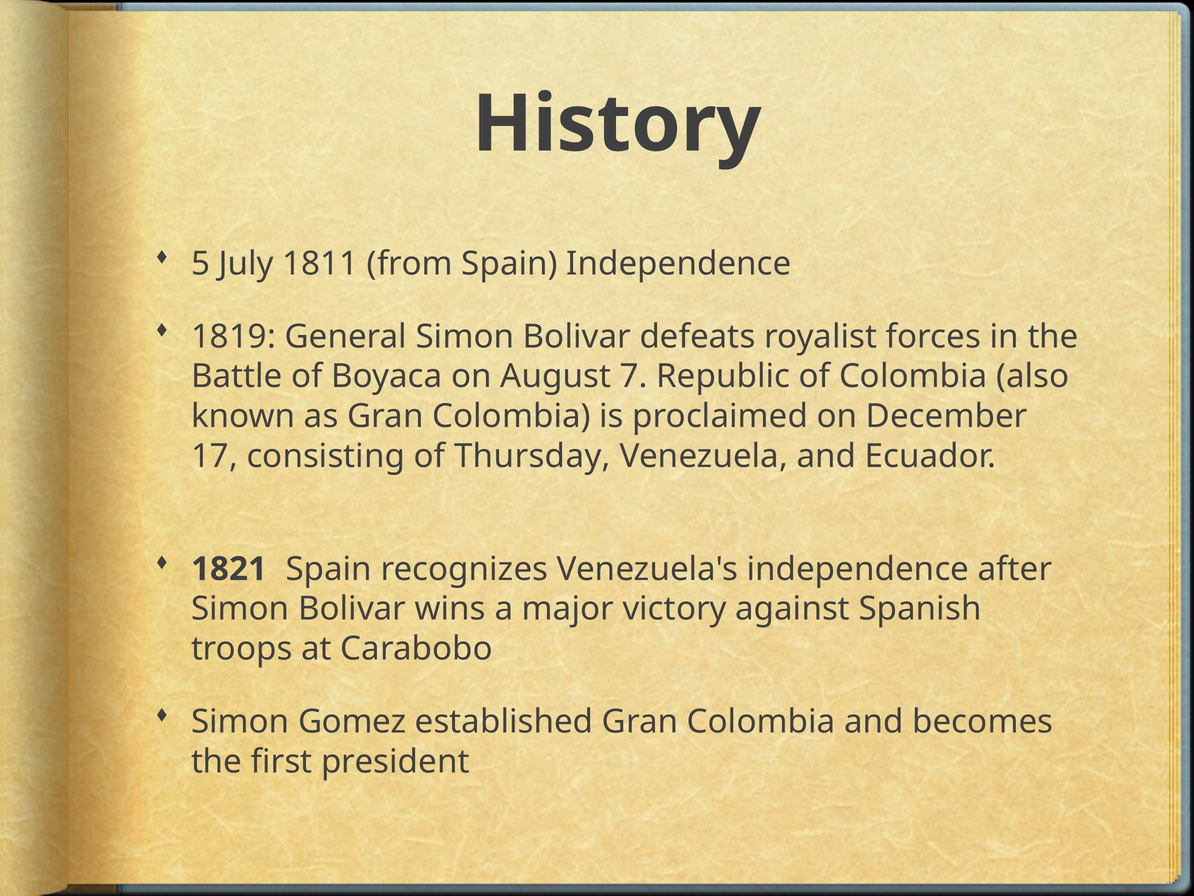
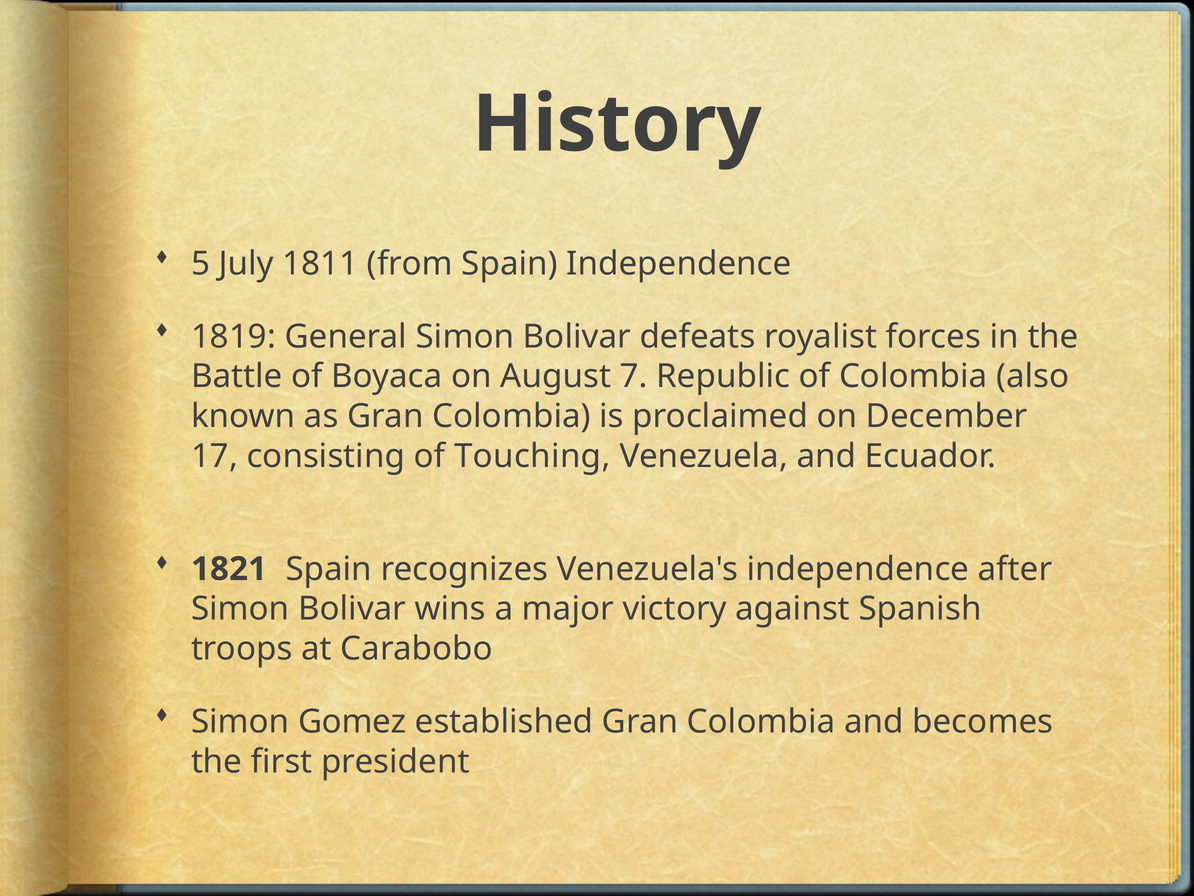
Thursday: Thursday -> Touching (532, 456)
